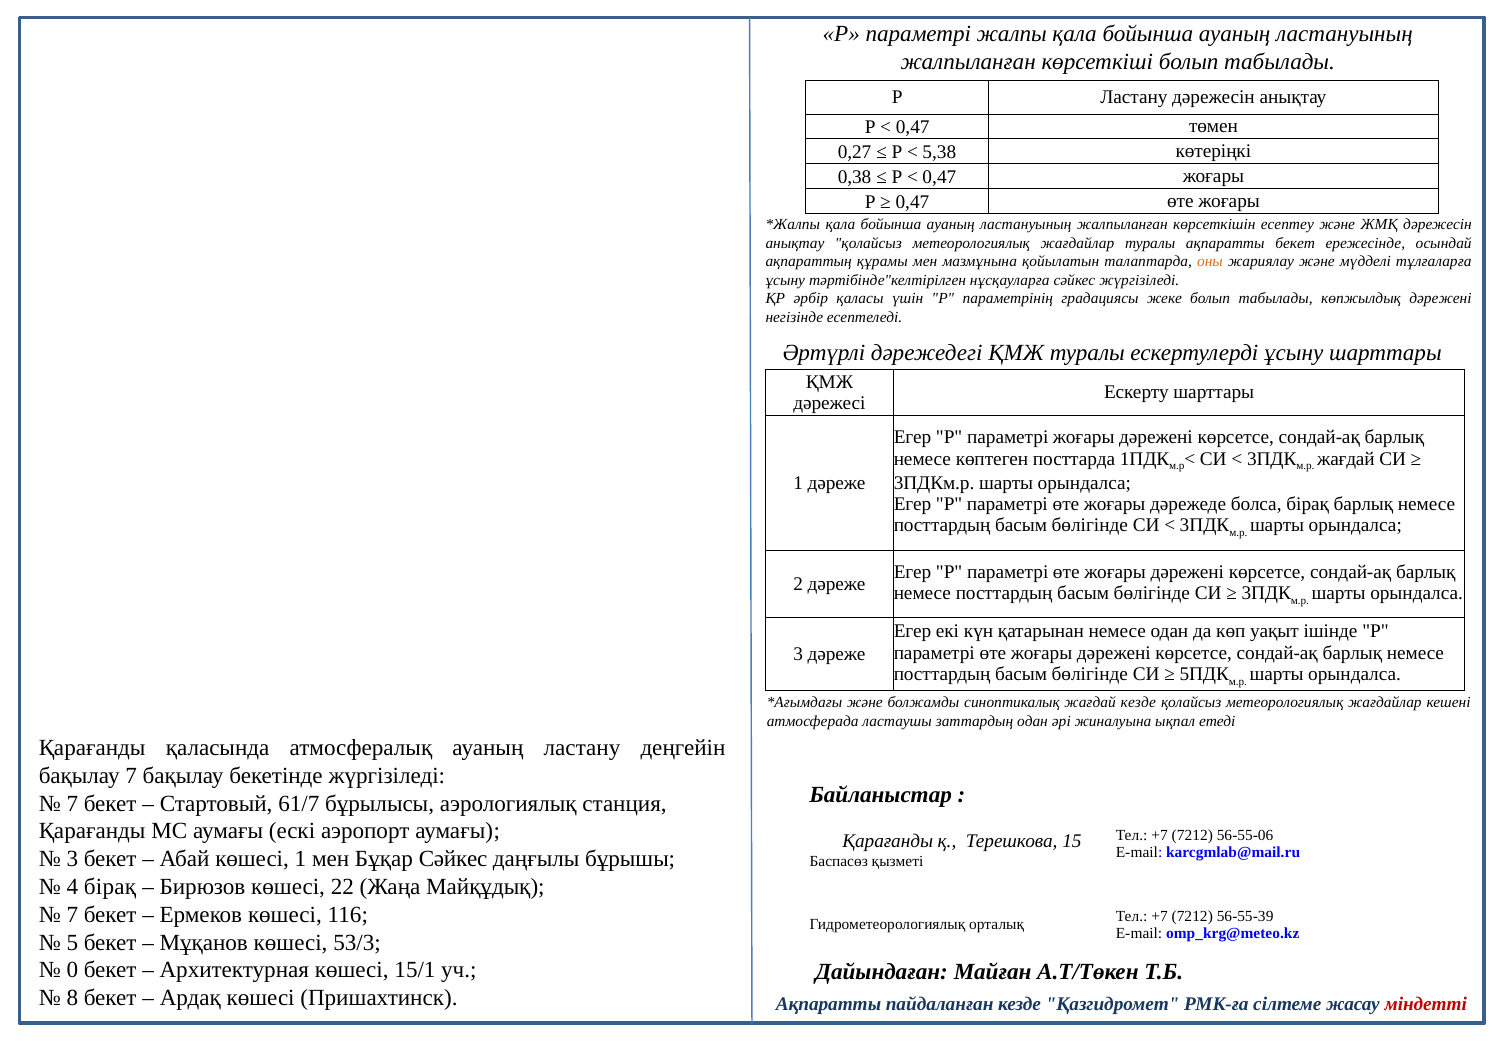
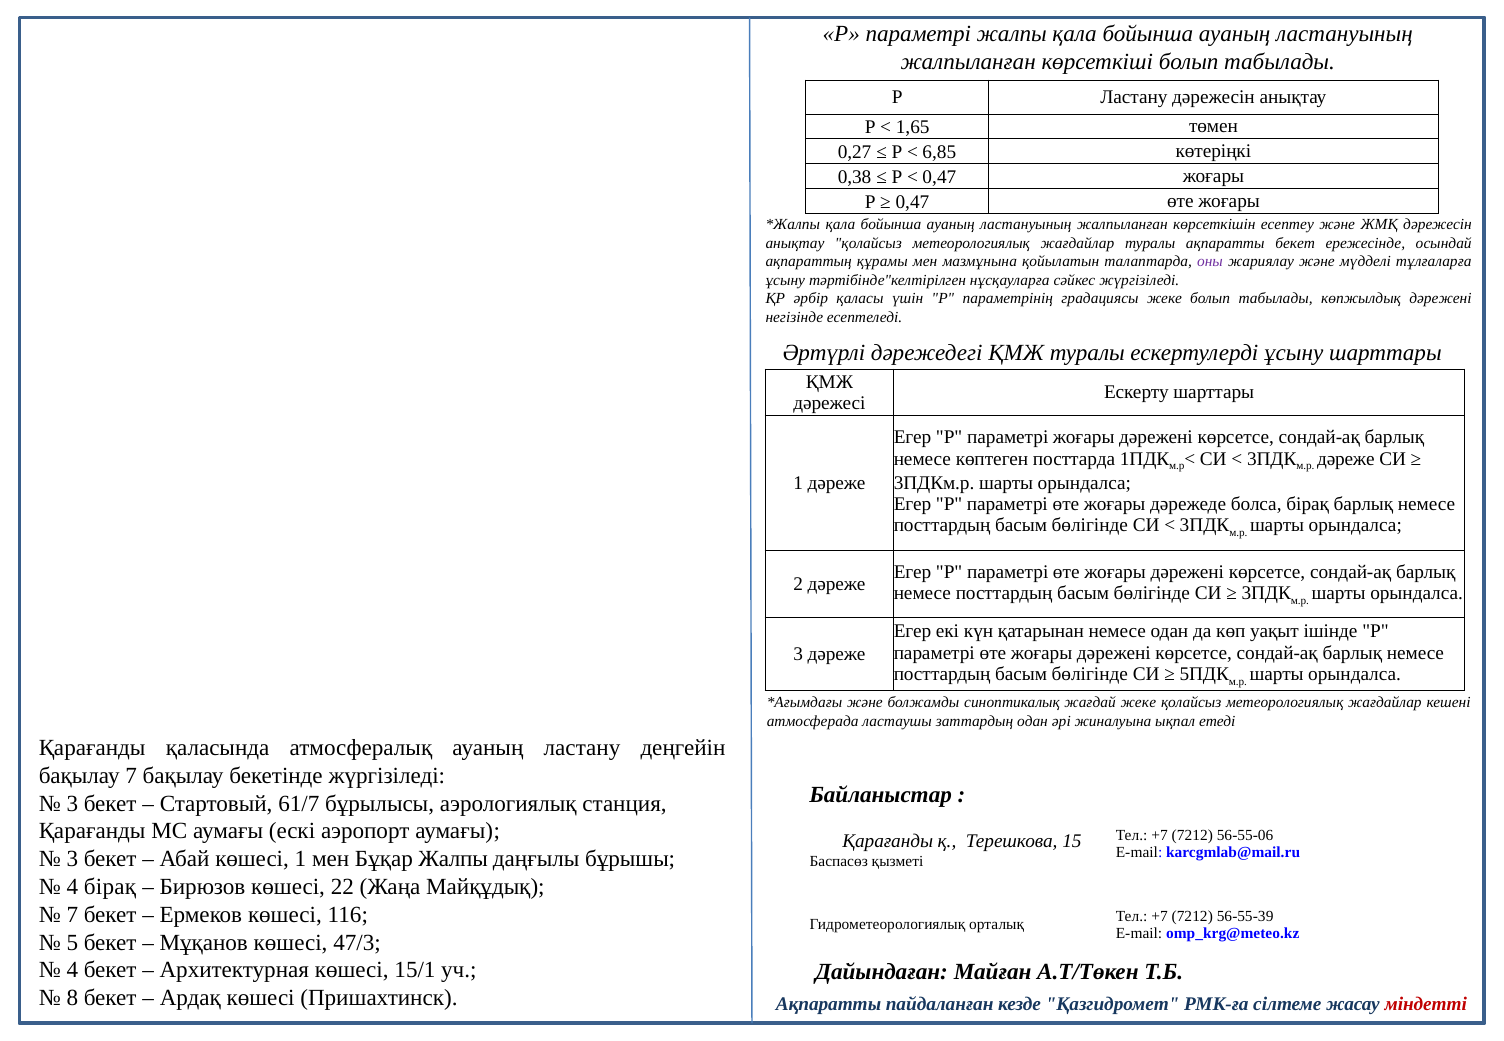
0,47: 0,47 -> 1,65 (913, 127)
5,38: 5,38 -> 6,85 (939, 152)
оны colour: orange -> purple (1210, 262)
жағдай: жағдай -> дәреже (1346, 459)
жағдай кезде: кезде -> жеке (1138, 703)
7: 7 -> 3 (72, 804)
Бұқар Сәйкес: Сәйкес -> Жалпы (453, 859)
53/3: 53/3 -> 47/3 (357, 943)
0: 0 -> 4 (72, 970)
